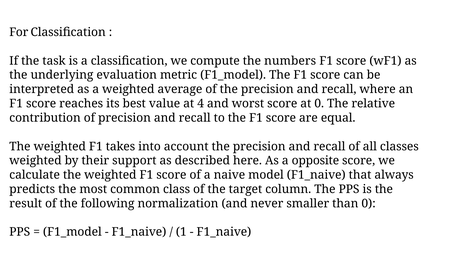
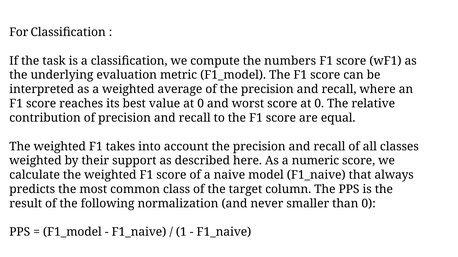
value at 4: 4 -> 0 (201, 104)
opposite: opposite -> numeric (315, 161)
